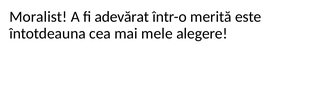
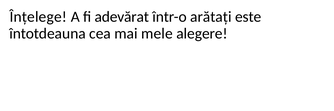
Moralist: Moralist -> Înțelege (38, 17)
merită: merită -> arătați (211, 17)
